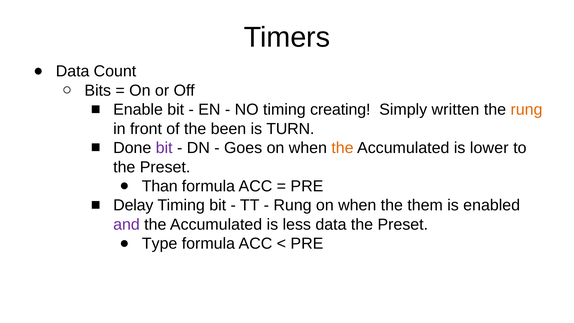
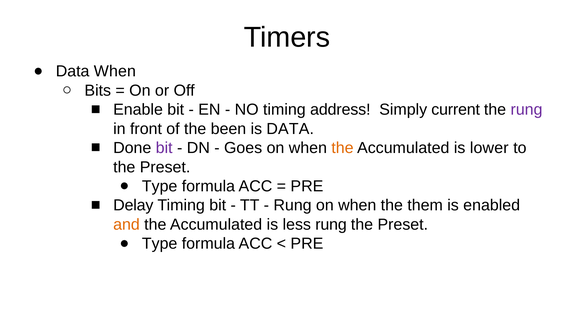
Data Count: Count -> When (115, 71)
creating: creating -> address (340, 110)
written: written -> current (456, 110)
rung colour: orange -> purple (527, 110)
is TURN: TURN -> DATA (290, 129)
Than: Than -> Type (160, 186)
and colour: purple -> orange (126, 224)
less data: data -> rung (331, 224)
